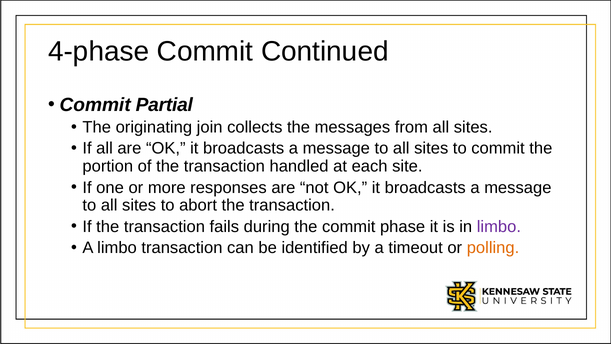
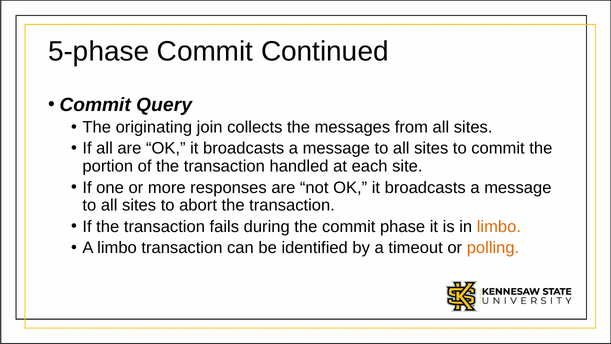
4-phase: 4-phase -> 5-phase (99, 51)
Partial: Partial -> Query (164, 105)
limbo colour: purple -> orange (499, 226)
